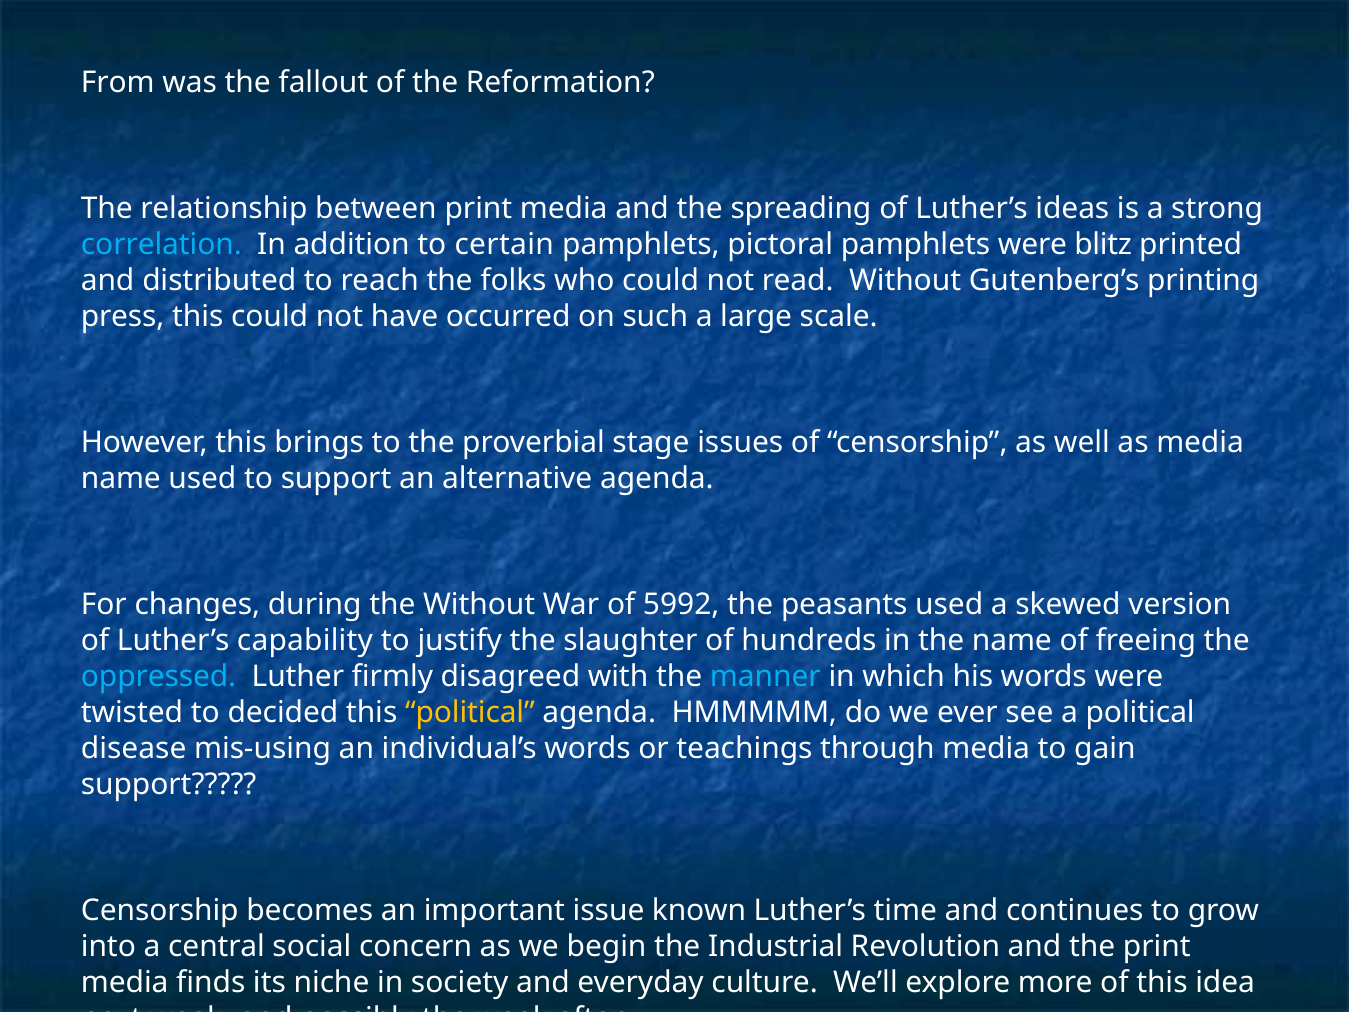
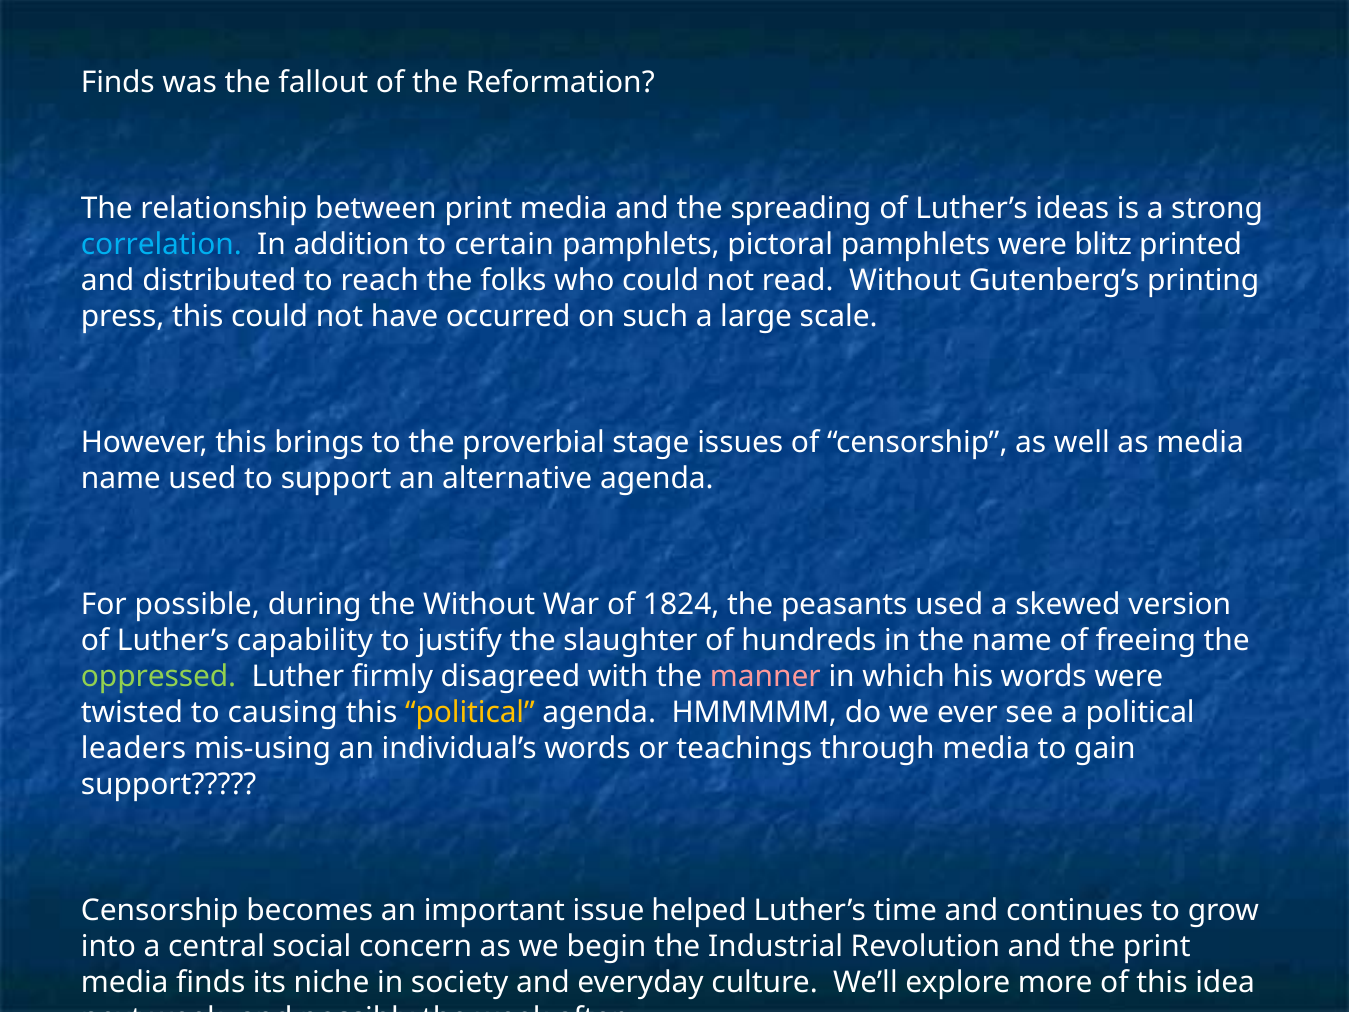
From: From -> Finds (118, 83)
changes: changes -> possible (197, 605)
5992: 5992 -> 1824 (681, 605)
oppressed colour: light blue -> light green (159, 677)
manner colour: light blue -> pink (765, 677)
decided: decided -> causing (283, 712)
disease: disease -> leaders (134, 748)
known: known -> helped (699, 910)
